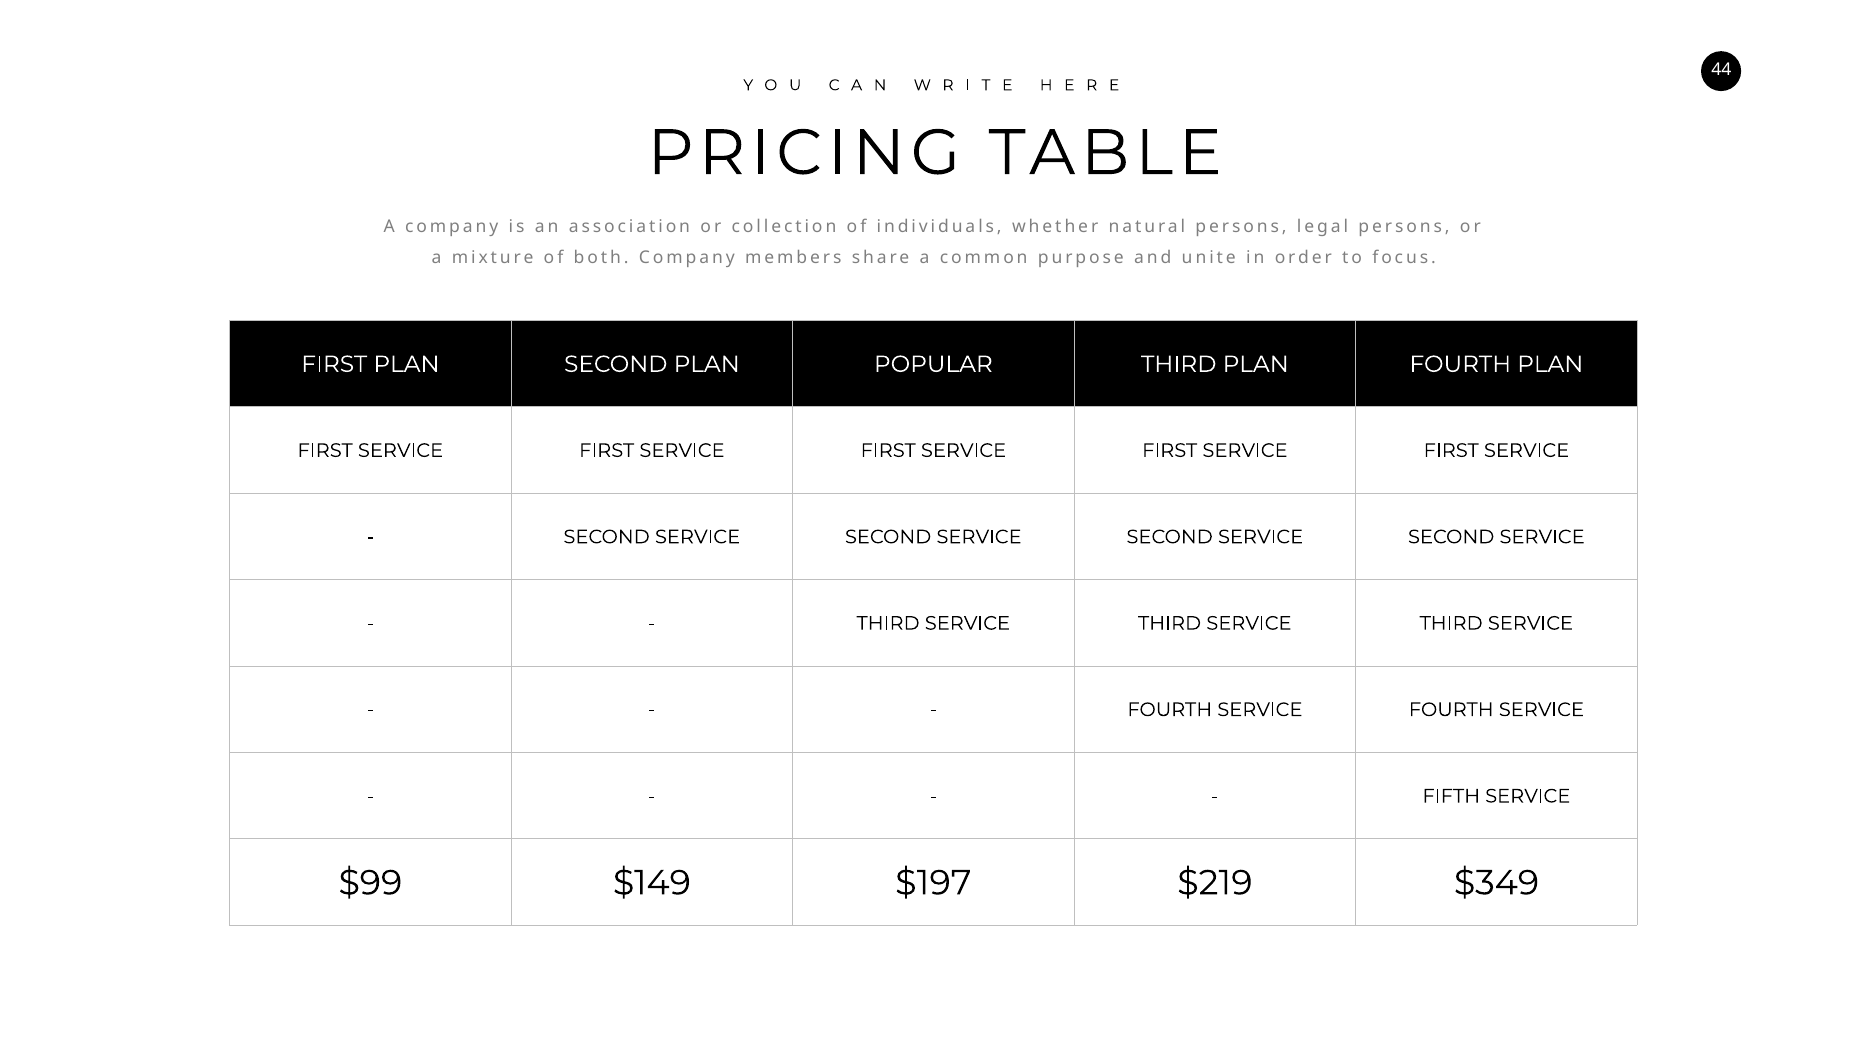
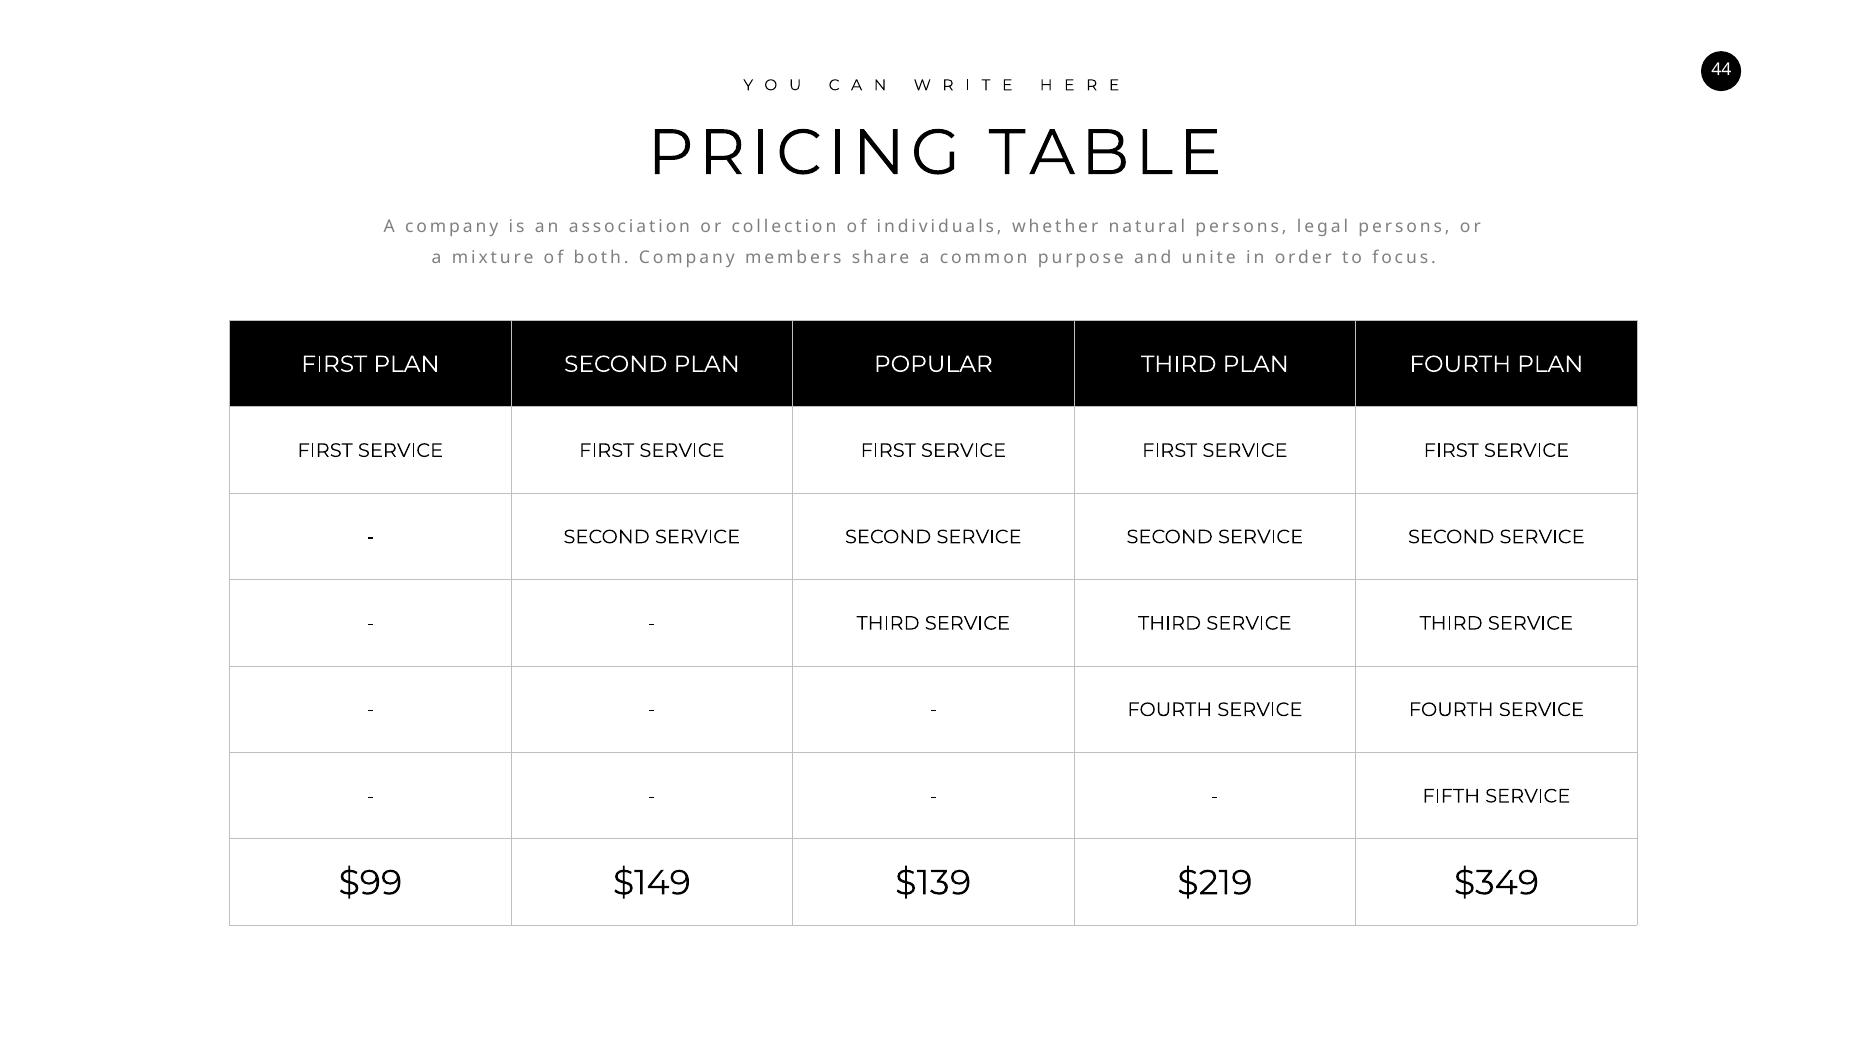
$197: $197 -> $139 (933, 883)
